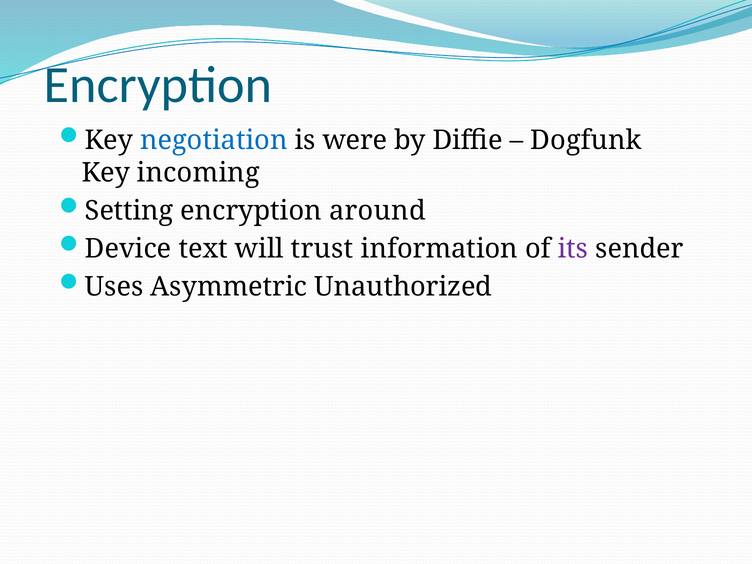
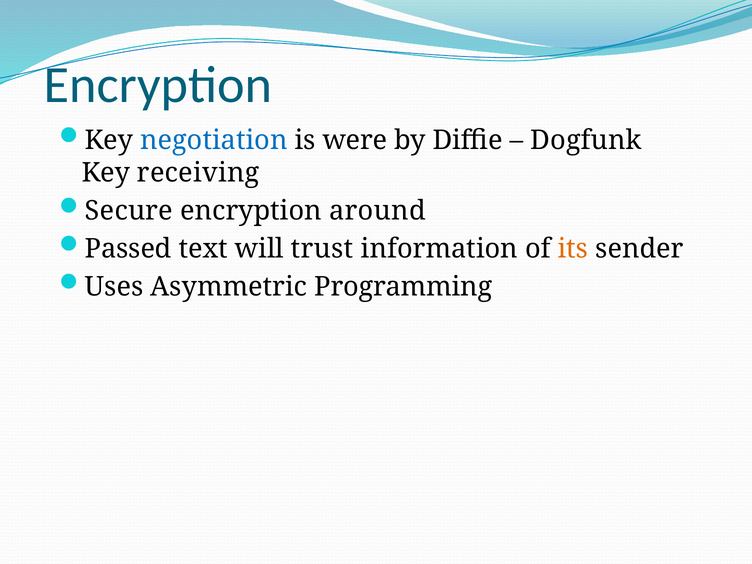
incoming: incoming -> receiving (198, 173)
Setting: Setting -> Secure (129, 211)
Device: Device -> Passed (128, 249)
its colour: purple -> orange (573, 249)
Unauthorized: Unauthorized -> Programming (403, 287)
